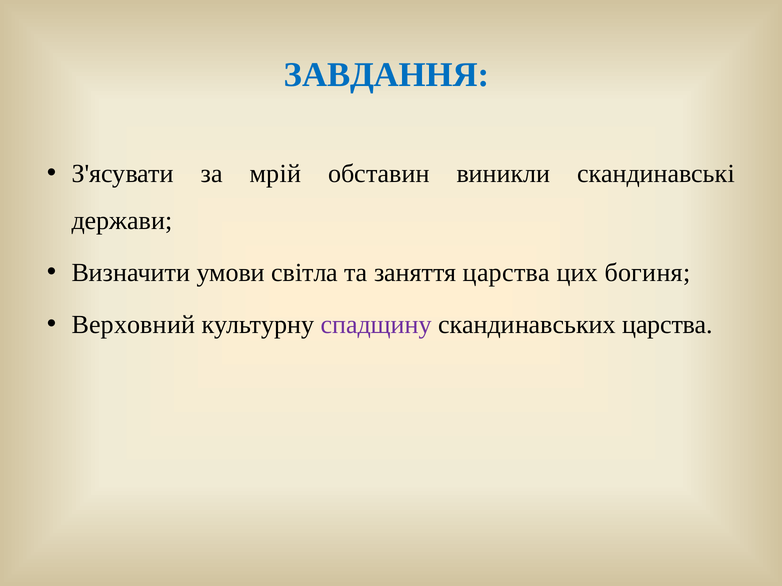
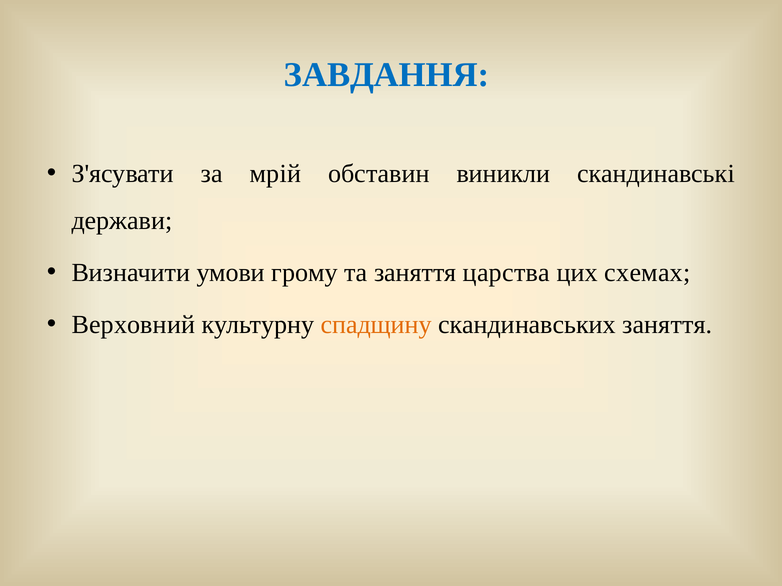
світла: світла -> грому (305, 273)
богиня: богиня -> схемах (647, 273)
спадщину colour: purple -> orange (376, 325)
скандинавських царства: царства -> заняття (667, 325)
